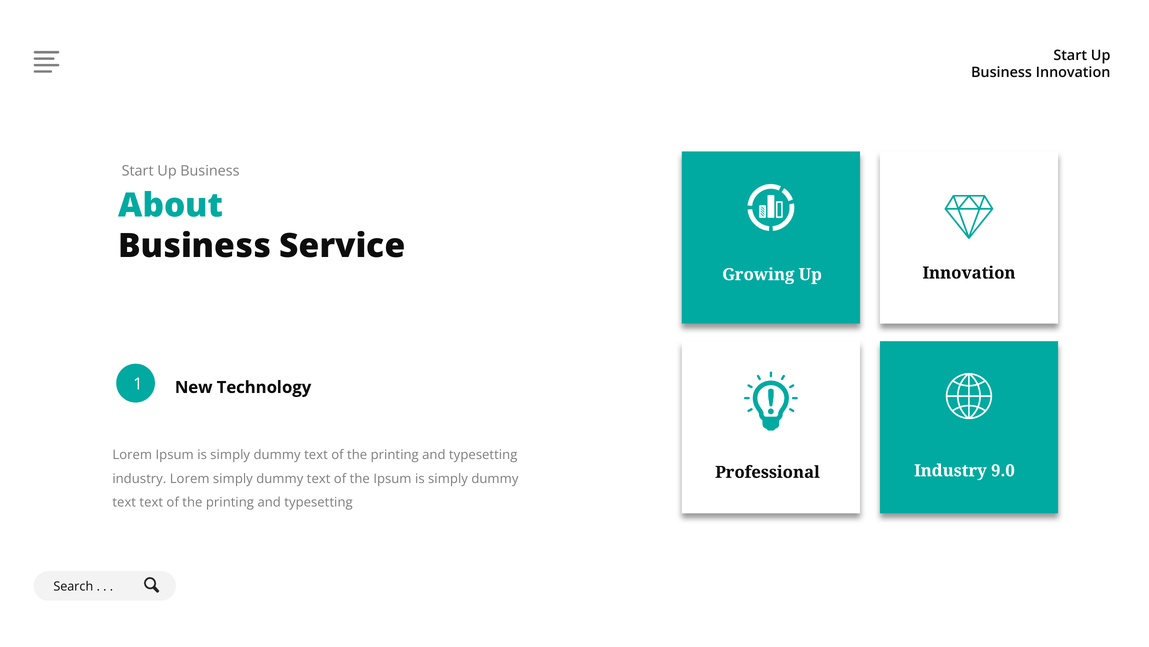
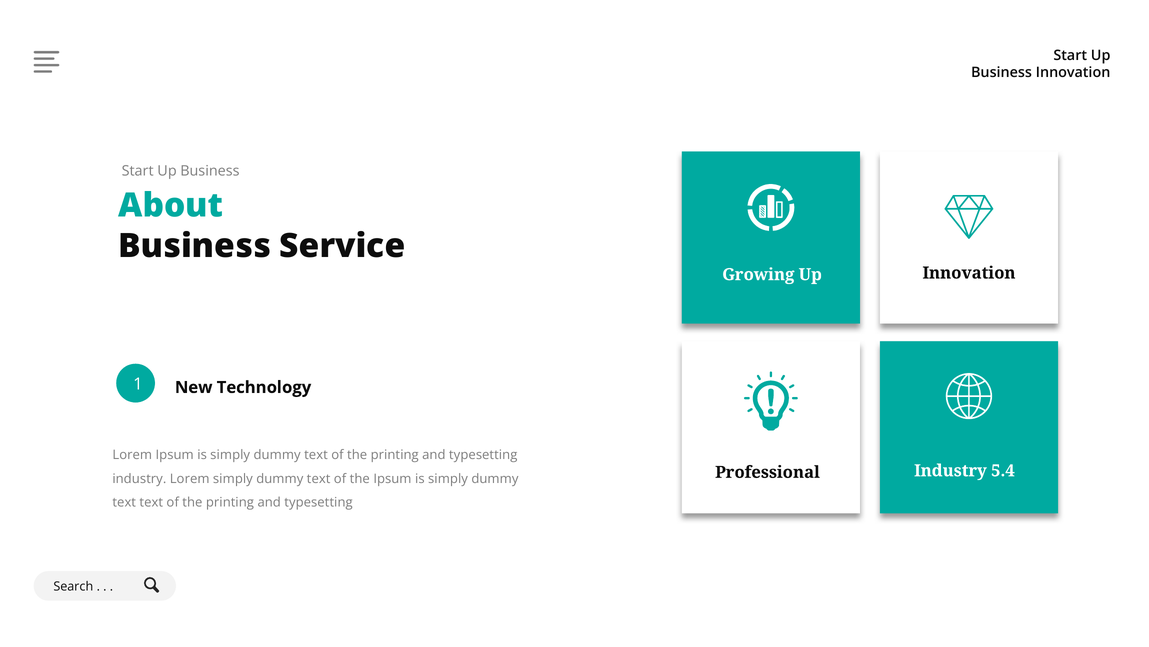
9.0: 9.0 -> 5.4 (1003, 470)
